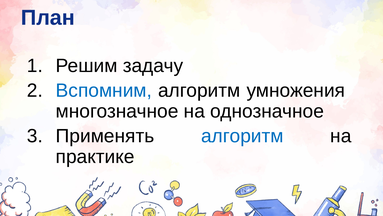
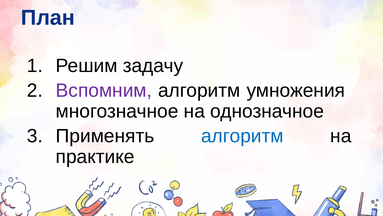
Вспомним colour: blue -> purple (104, 90)
